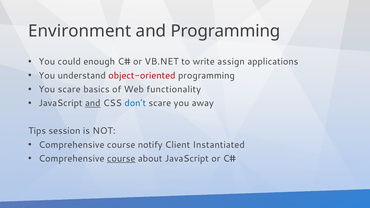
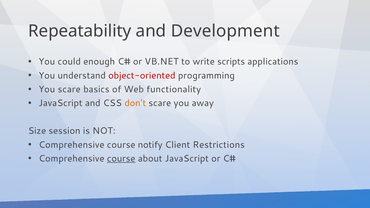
Environment: Environment -> Repeatability (80, 31)
and Programming: Programming -> Development (225, 31)
assign: assign -> scripts (231, 62)
and underline: present -> none (93, 103)
don’t colour: blue -> orange (135, 103)
Tips: Tips -> Size (37, 131)
Instantiated: Instantiated -> Restrictions (219, 145)
